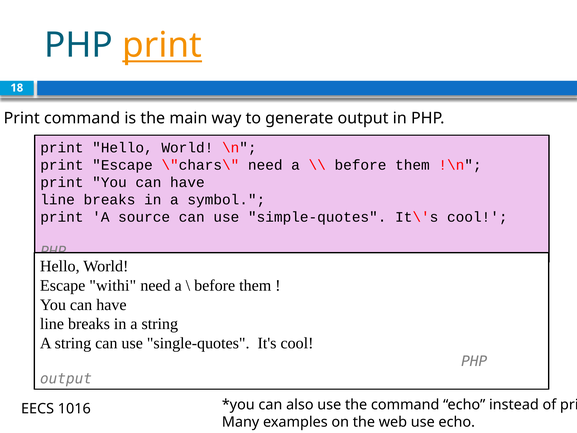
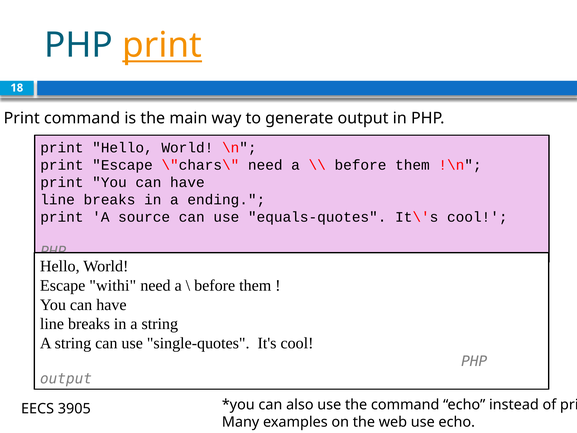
symbol: symbol -> ending (226, 200)
simple-quotes: simple-quotes -> equals-quotes (317, 217)
1016: 1016 -> 3905 (74, 408)
